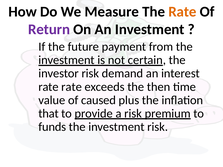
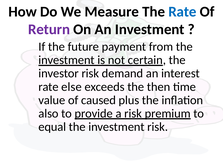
Rate colour: orange -> blue (182, 12)
rate rate: rate -> else (72, 87)
that: that -> also (48, 114)
funds: funds -> equal (52, 127)
